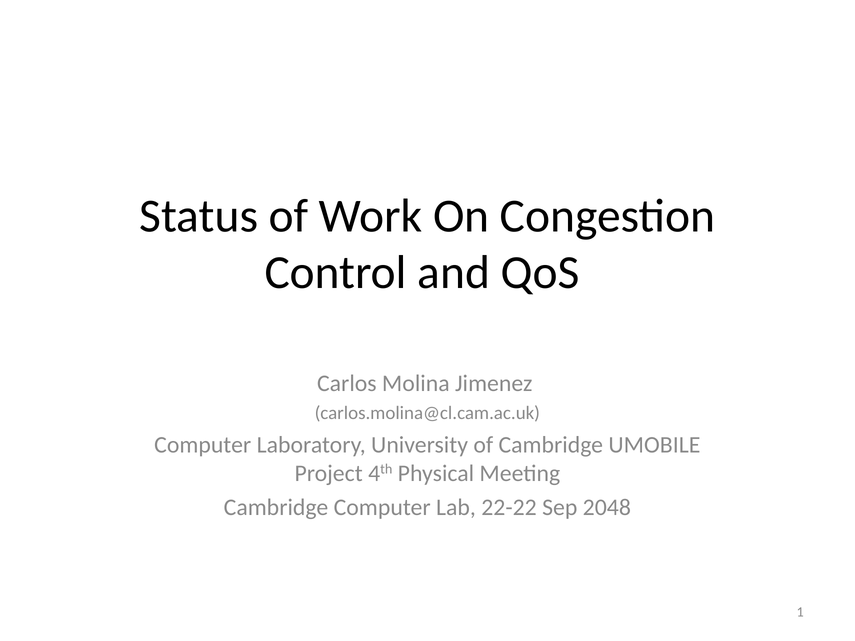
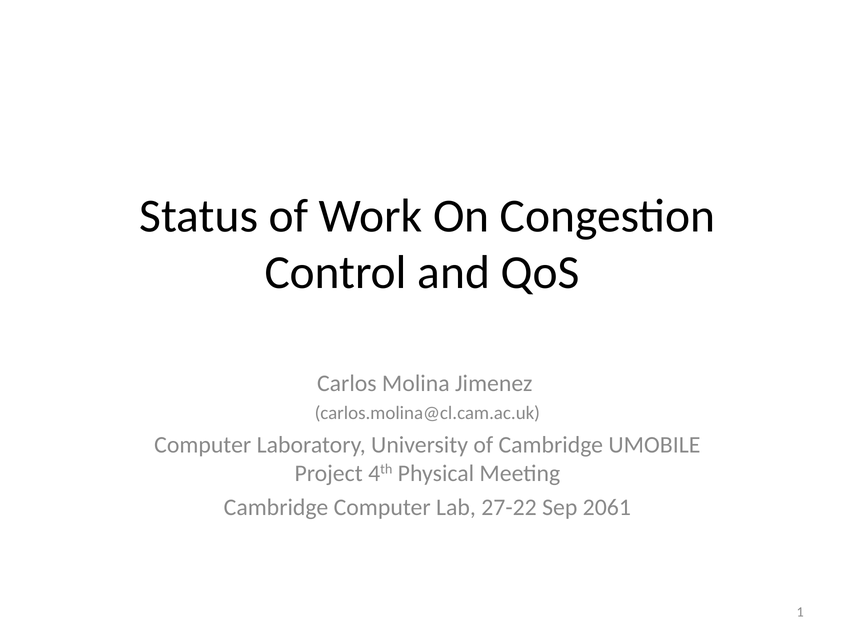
22-22: 22-22 -> 27-22 (509, 508)
2048: 2048 -> 2061 (607, 508)
